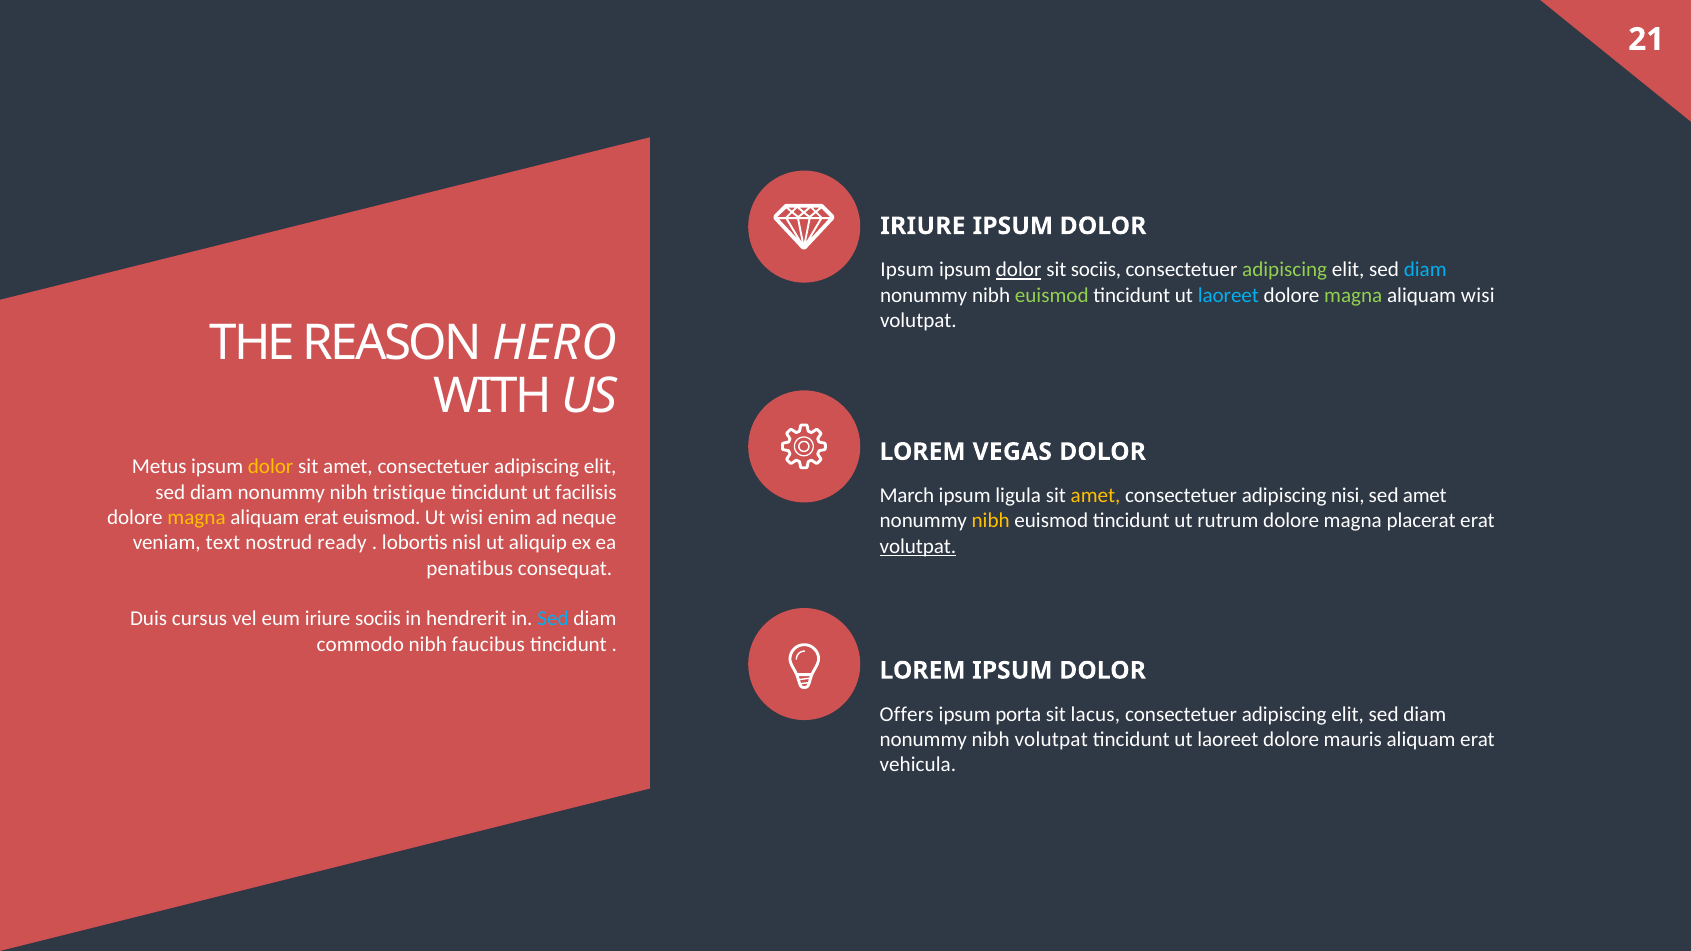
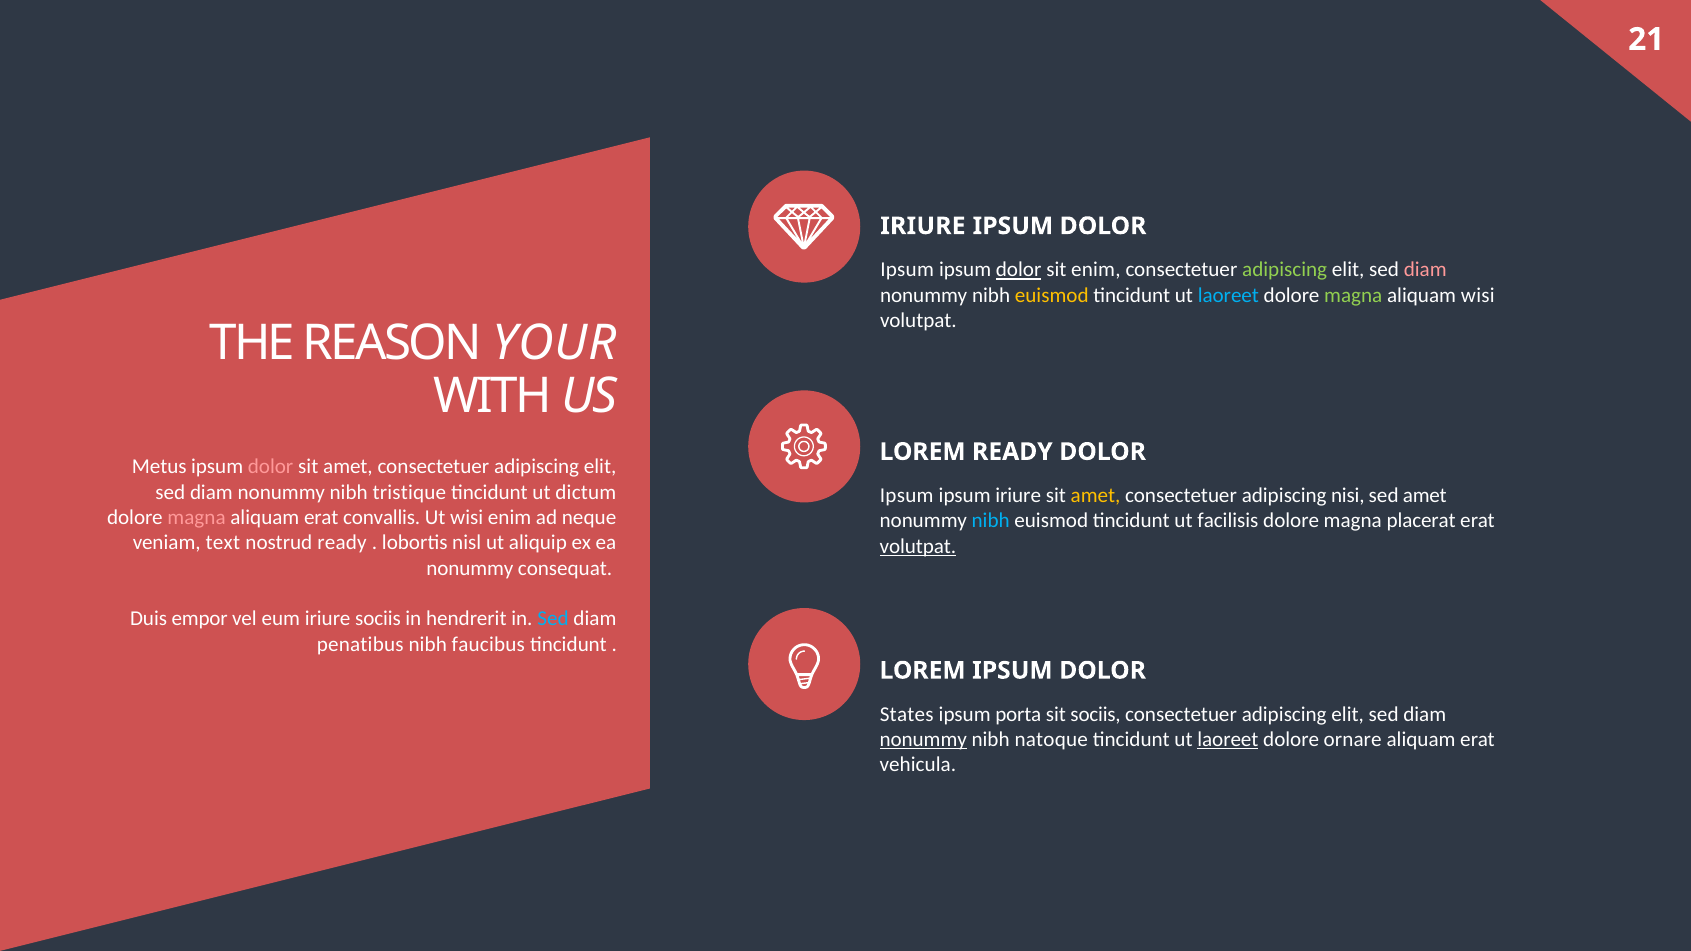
sit sociis: sociis -> enim (1096, 270)
diam colour: light blue -> pink (1425, 270)
euismod colour: light green -> yellow (1052, 295)
HERO: HERO -> YOUR (554, 343)
LOREM VEGAS: VEGAS -> READY (1012, 452)
dolor colour: yellow -> pink (271, 467)
facilisis: facilisis -> dictum (586, 492)
March: March -> Ipsum (907, 496)
ipsum ligula: ligula -> iriure (1018, 496)
magna colour: yellow -> pink (197, 518)
erat euismod: euismod -> convallis (382, 518)
nibh colour: yellow -> light blue (991, 521)
rutrum: rutrum -> facilisis (1228, 521)
penatibus: penatibus -> nonummy (470, 568)
cursus: cursus -> empor (200, 619)
commodo: commodo -> penatibus (360, 644)
Offers: Offers -> States (907, 714)
sit lacus: lacus -> sociis (1096, 714)
nonummy underline: none -> present (923, 740)
nibh volutpat: volutpat -> natoque (1051, 740)
laoreet underline: none -> present (1228, 740)
mauris: mauris -> ornare (1353, 740)
